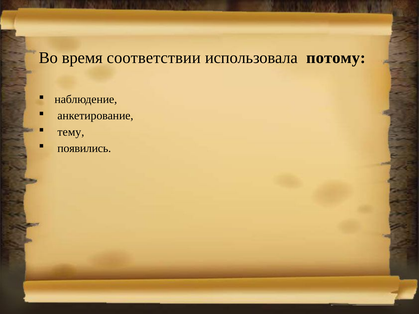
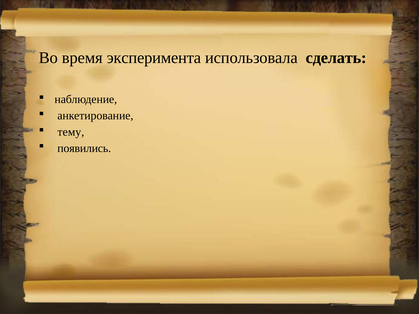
соответствии: соответствии -> эксперимента (154, 58)
потому: потому -> сделать (336, 58)
